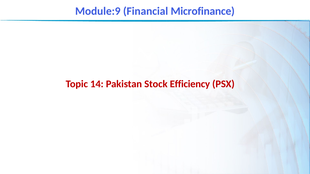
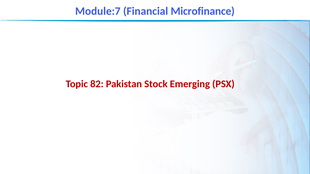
Module:9: Module:9 -> Module:7 (98, 11)
14: 14 -> 82 (97, 84)
Efficiency: Efficiency -> Emerging (190, 84)
